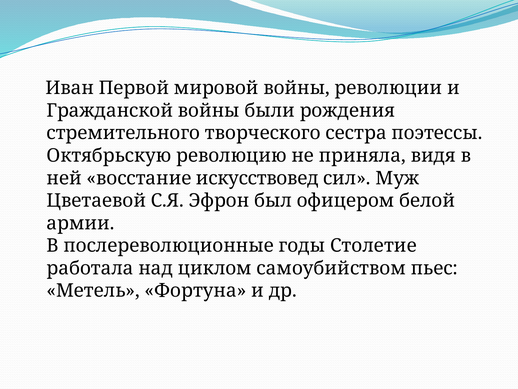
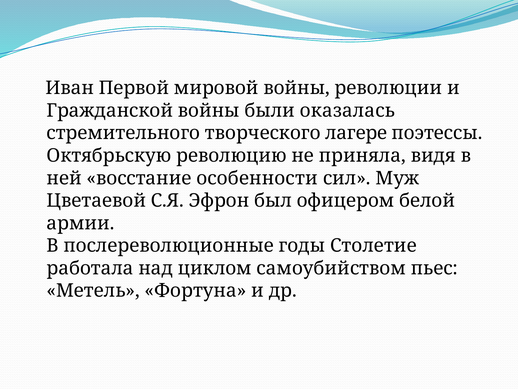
рождения: рождения -> оказалась (347, 110)
сестра: сестра -> лагере (356, 133)
искусствовед: искусствовед -> особенности (257, 178)
